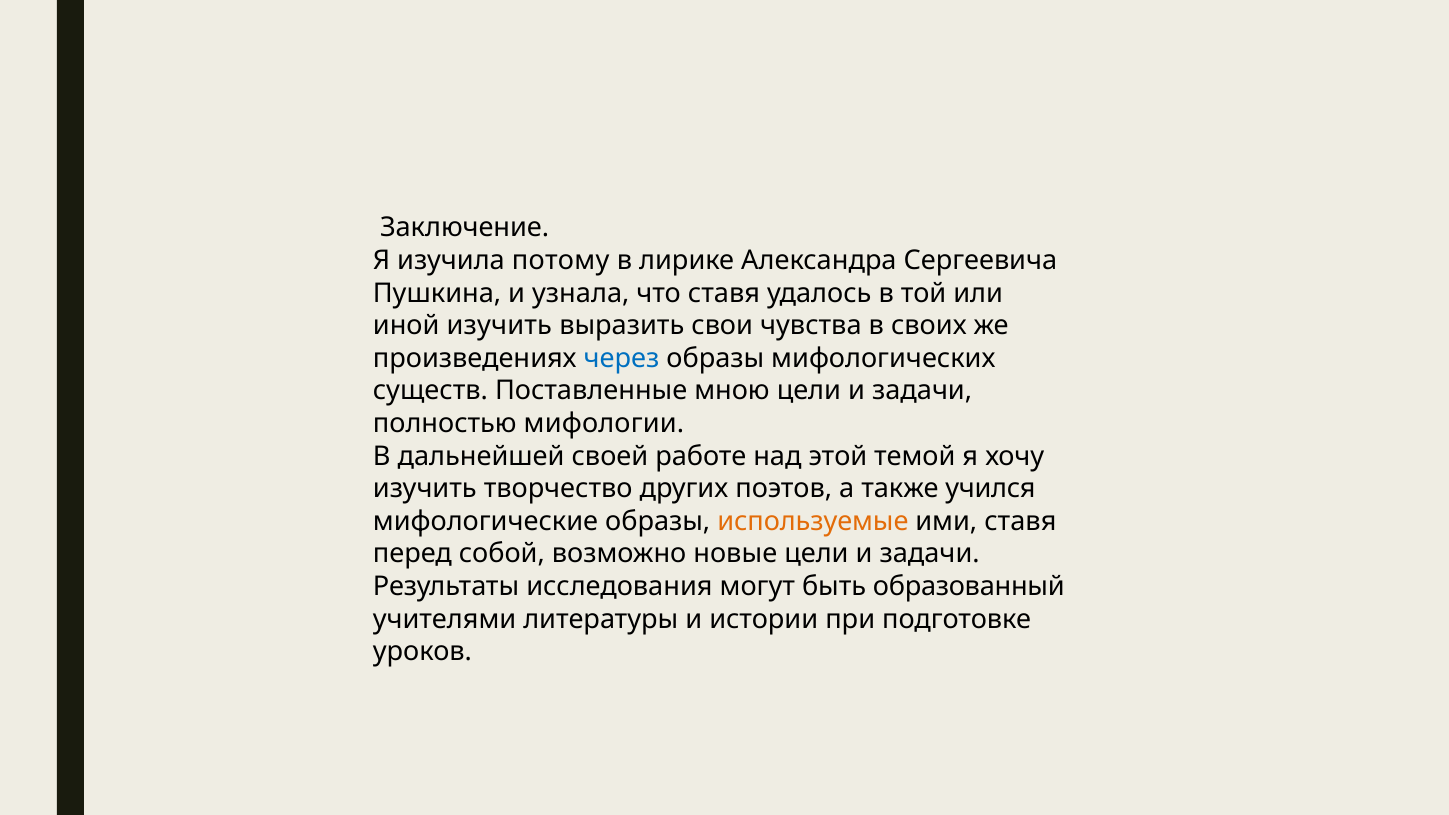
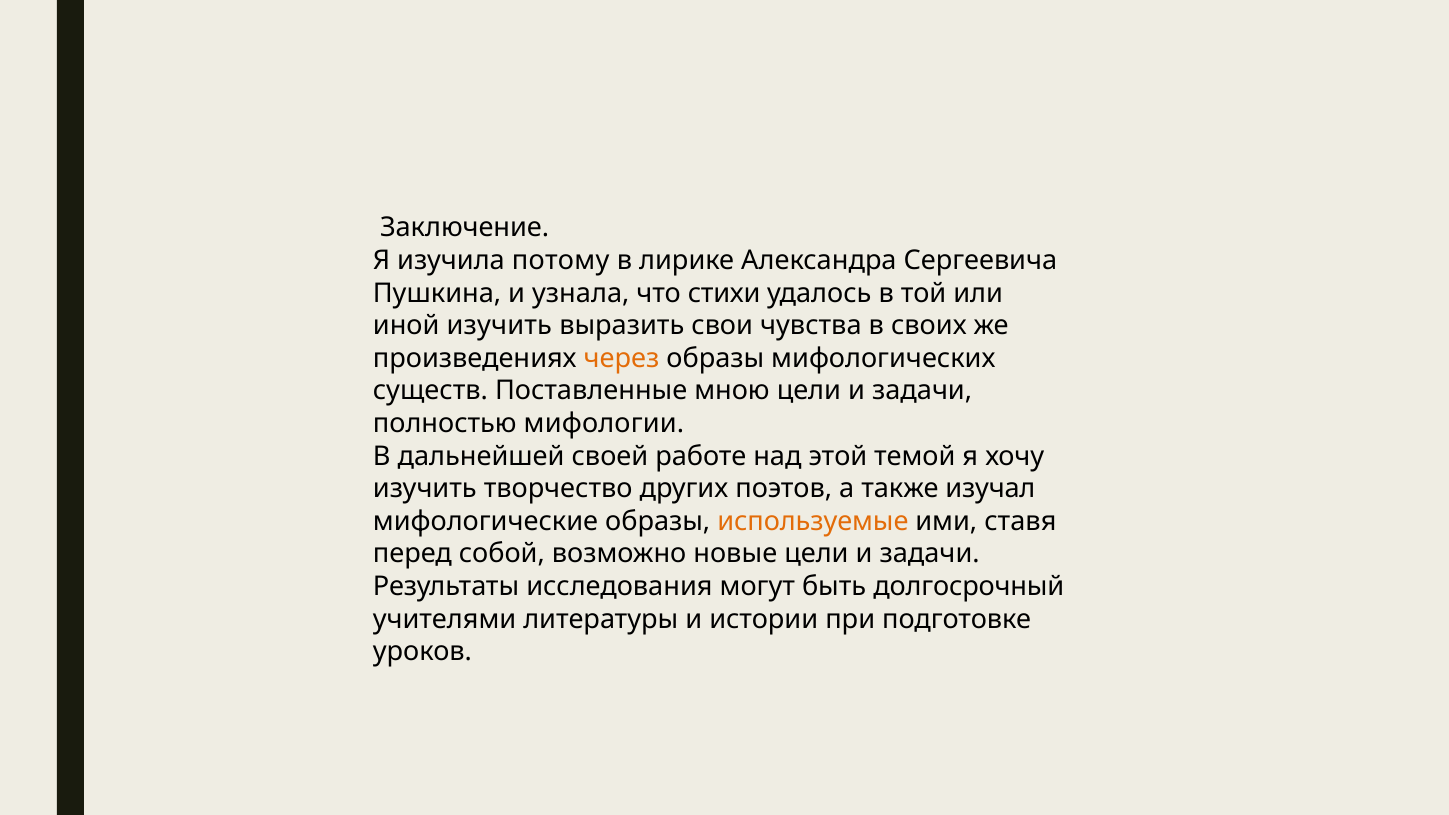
что ставя: ставя -> стихи (724, 293)
через colour: blue -> orange (622, 358)
учился: учился -> изучал (990, 489)
образованный: образованный -> долгосрочный (969, 587)
